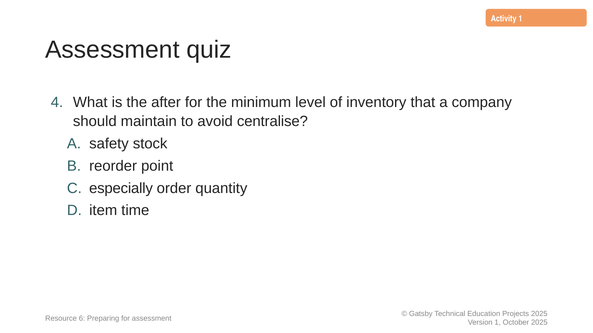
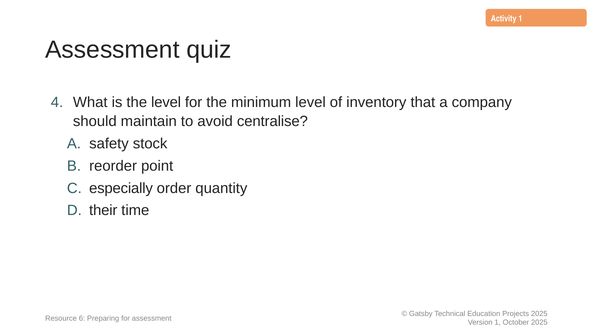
the after: after -> level (166, 102)
item: item -> their (103, 211)
